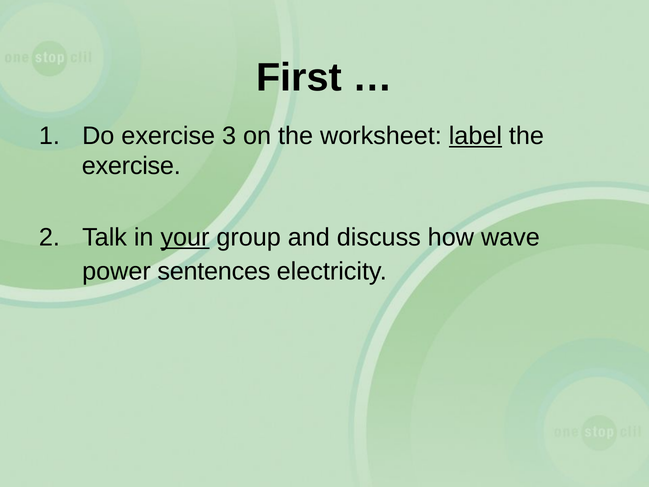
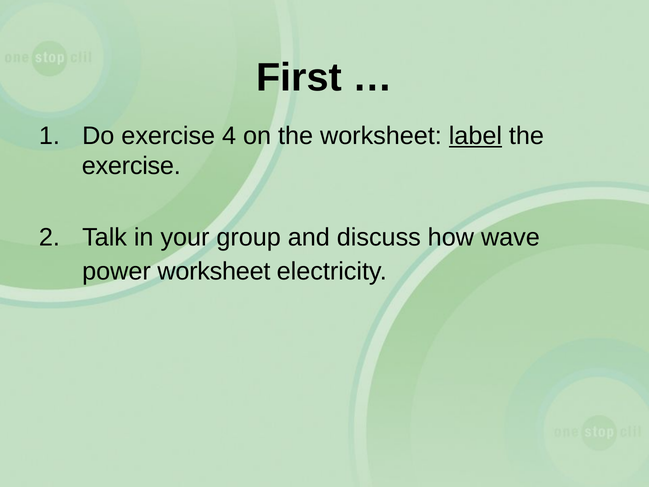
3: 3 -> 4 (229, 136)
your underline: present -> none (185, 237)
power sentences: sentences -> worksheet (214, 271)
